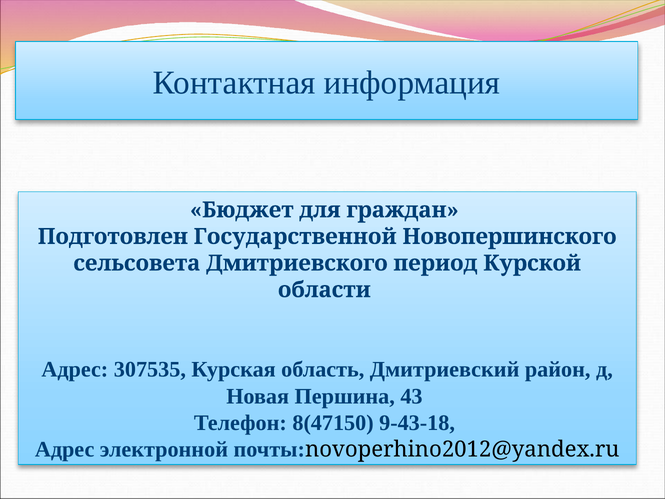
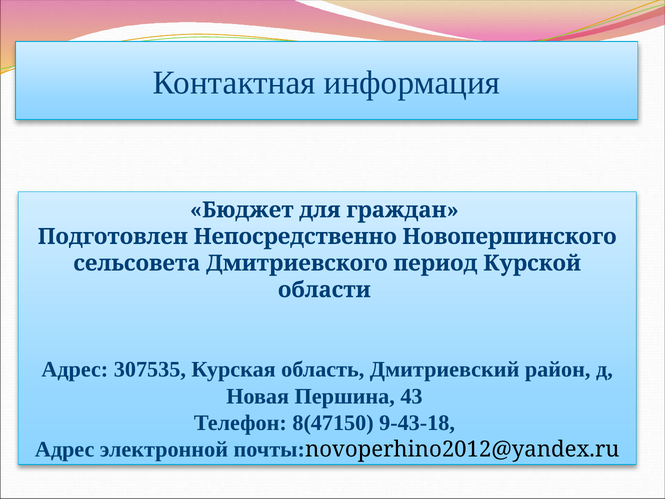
Государственной: Государственной -> Непосредственно (295, 236)
